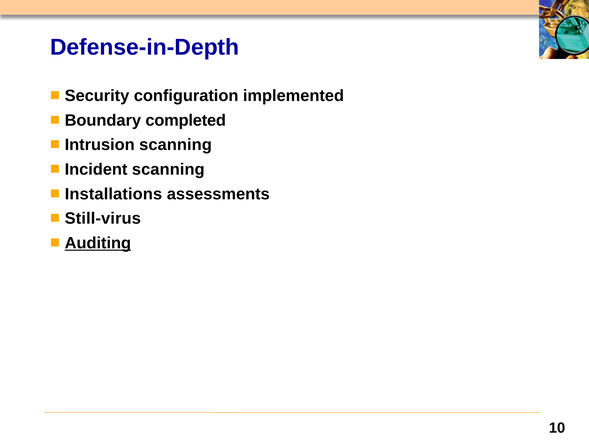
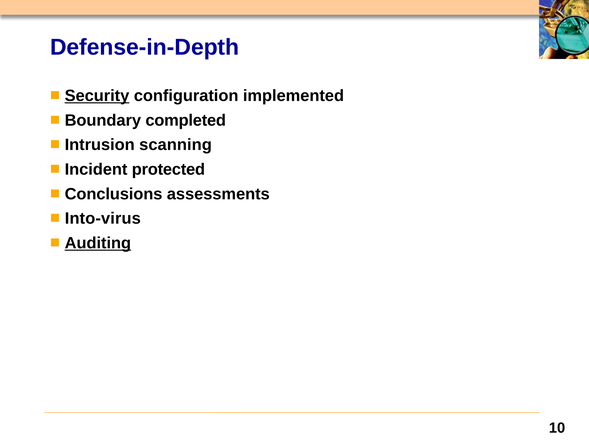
Security underline: none -> present (97, 96)
Incident scanning: scanning -> protected (168, 169)
Installations: Installations -> Conclusions (114, 194)
Still-virus: Still-virus -> Into-virus (103, 218)
